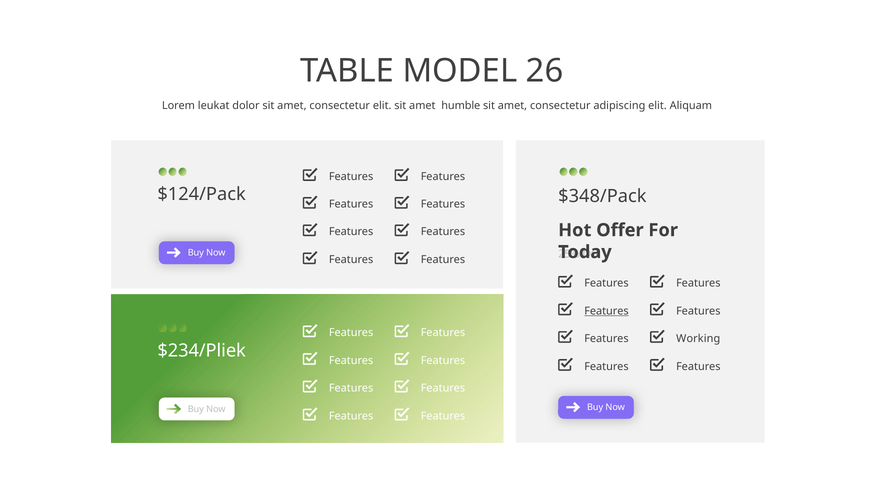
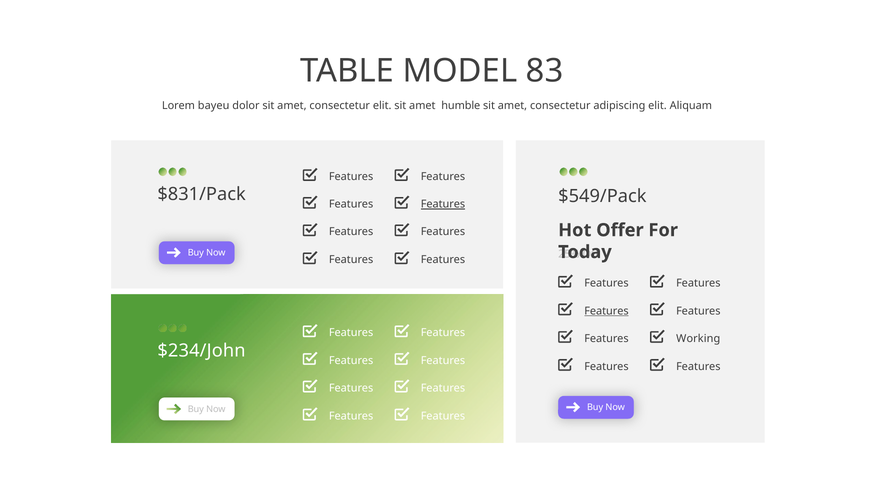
26: 26 -> 83 (545, 71)
leukat: leukat -> bayeu (214, 106)
$124/Pack: $124/Pack -> $831/Pack (202, 194)
$348/Pack: $348/Pack -> $549/Pack (602, 196)
Features underline: none -> present (443, 204)
$234/Pliek: $234/Pliek -> $234/John (202, 351)
